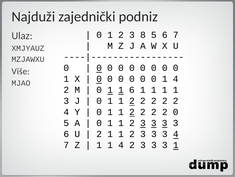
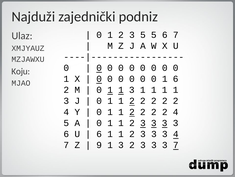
3 8: 8 -> 5 (143, 35)
Više: Više -> Koju (21, 71)
0 1 4: 4 -> 6 (176, 79)
0 1 1 6: 6 -> 3 (132, 90)
0: 0 -> 4 (176, 112)
2: 2 -> 6 (99, 133)
1: 1 -> 9 (99, 144)
4: 4 -> 3 (121, 144)
3 1: 1 -> 7 (176, 144)
